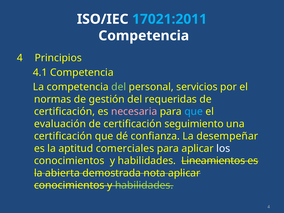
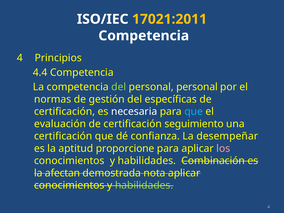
17021:2011 colour: light blue -> yellow (170, 19)
4.1: 4.1 -> 4.4 (40, 72)
personal servicios: servicios -> personal (197, 87)
requeridas: requeridas -> específicas (171, 99)
necesaria colour: pink -> white (134, 112)
comerciales: comerciales -> proporcione (125, 148)
los colour: white -> pink (223, 148)
Lineamientos: Lineamientos -> Combinación (213, 161)
abierta: abierta -> afectan (63, 173)
